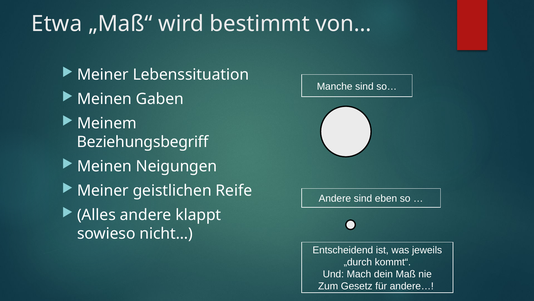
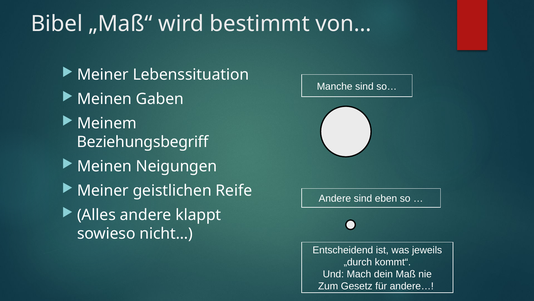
Etwa: Etwa -> Bibel (57, 24)
